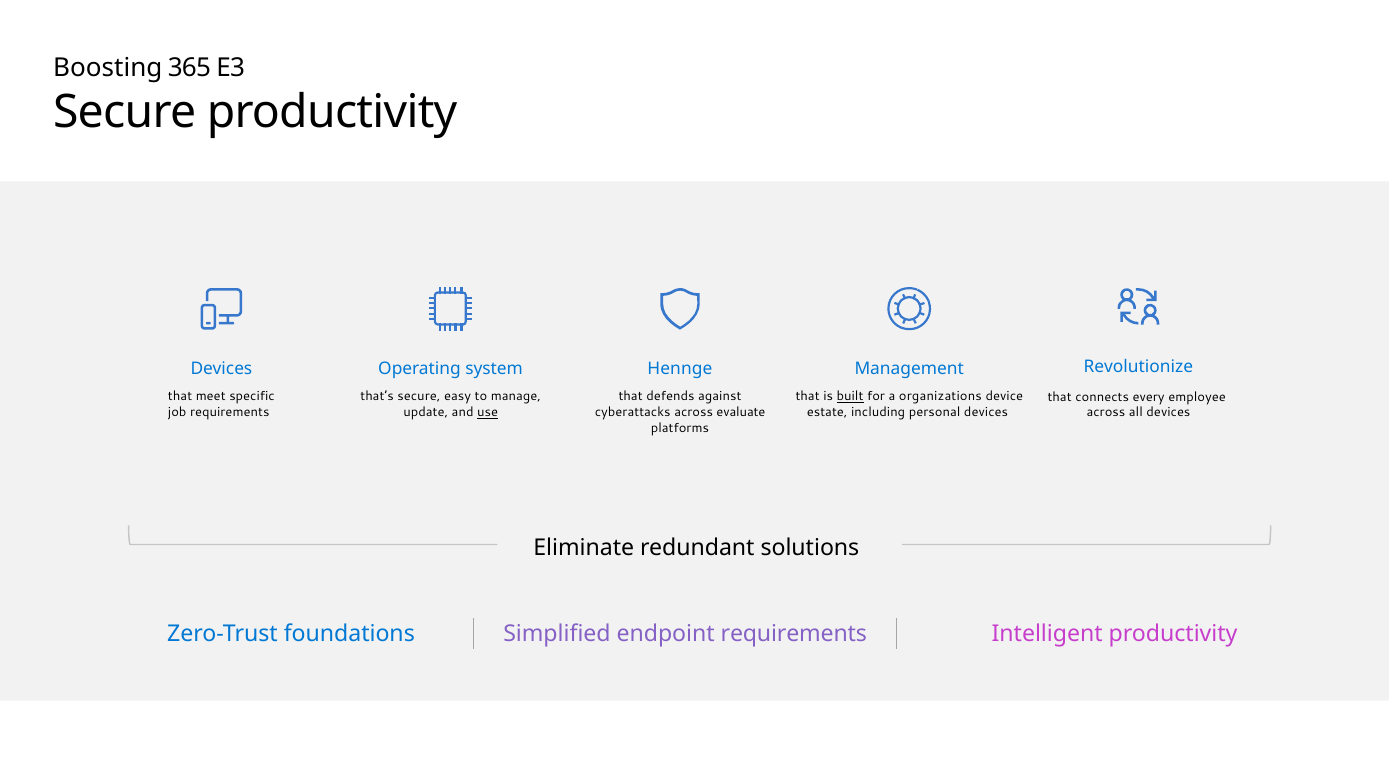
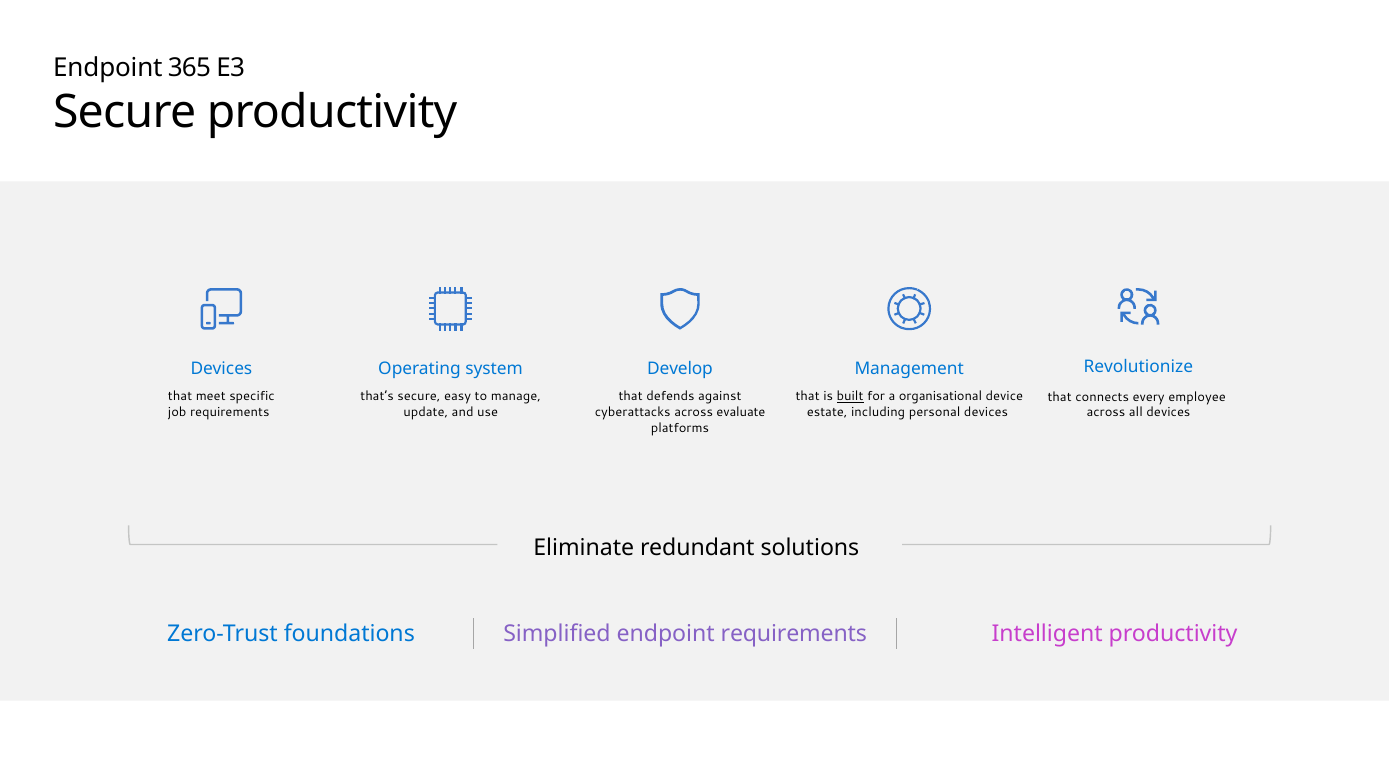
Boosting: Boosting -> Endpoint (108, 67)
Hennge: Hennge -> Develop (680, 369)
organizations: organizations -> organisational (941, 397)
use underline: present -> none (488, 412)
